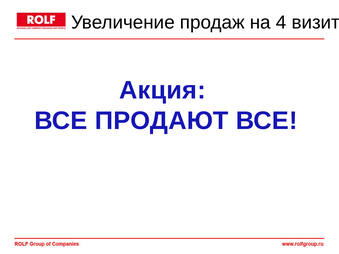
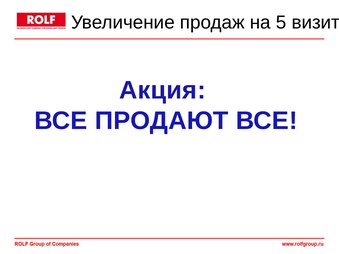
4: 4 -> 5 (281, 22)
